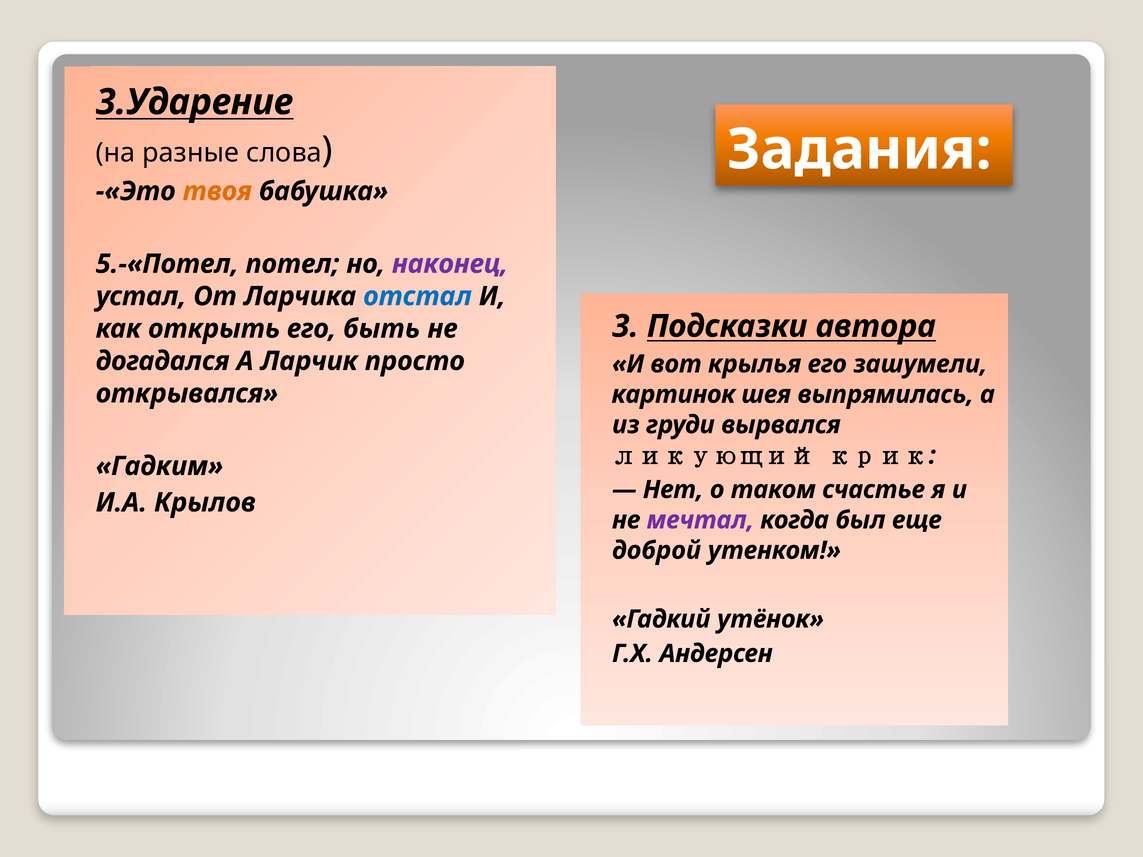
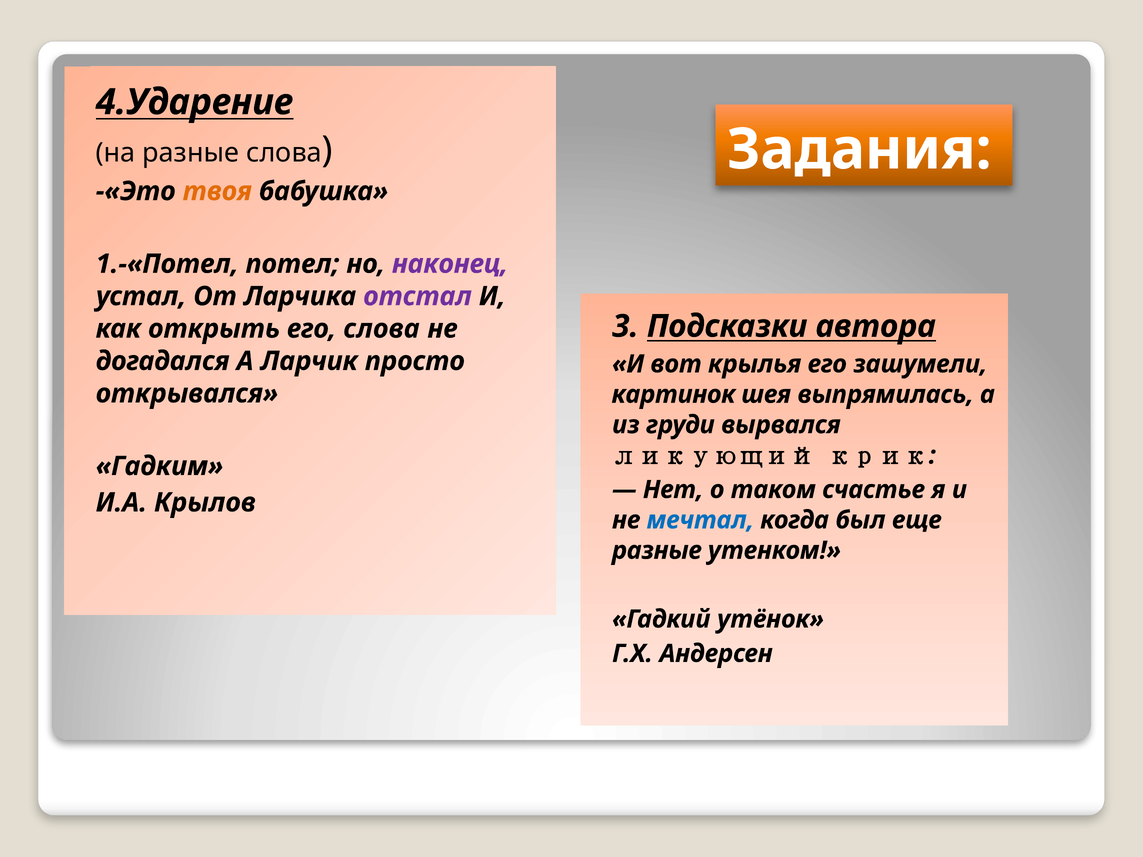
3.Ударение: 3.Ударение -> 4.Ударение (194, 102)
5.-«Потел: 5.-«Потел -> 1.-«Потел (167, 264)
отстал colour: blue -> purple (418, 296)
его быть: быть -> слова (382, 329)
мечтал colour: purple -> blue (700, 520)
доброй: доброй -> разные (657, 551)
